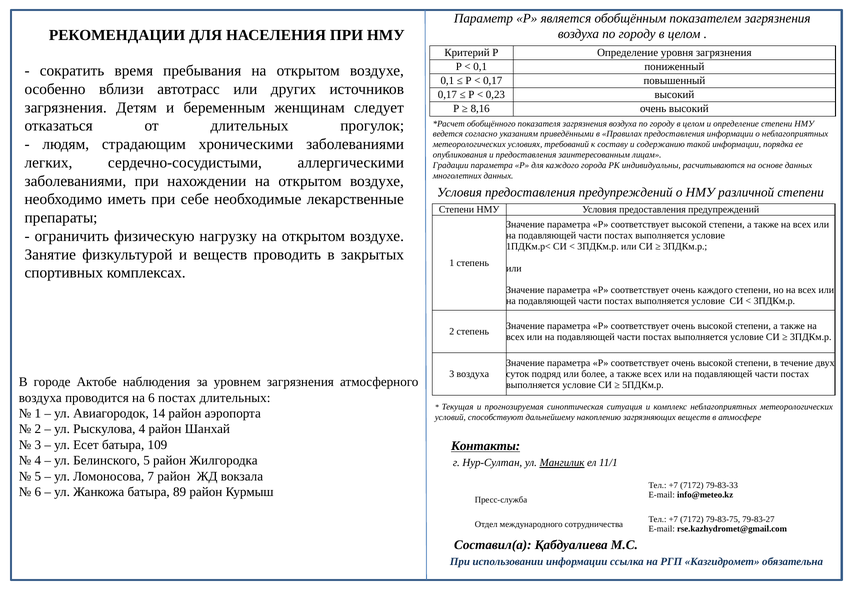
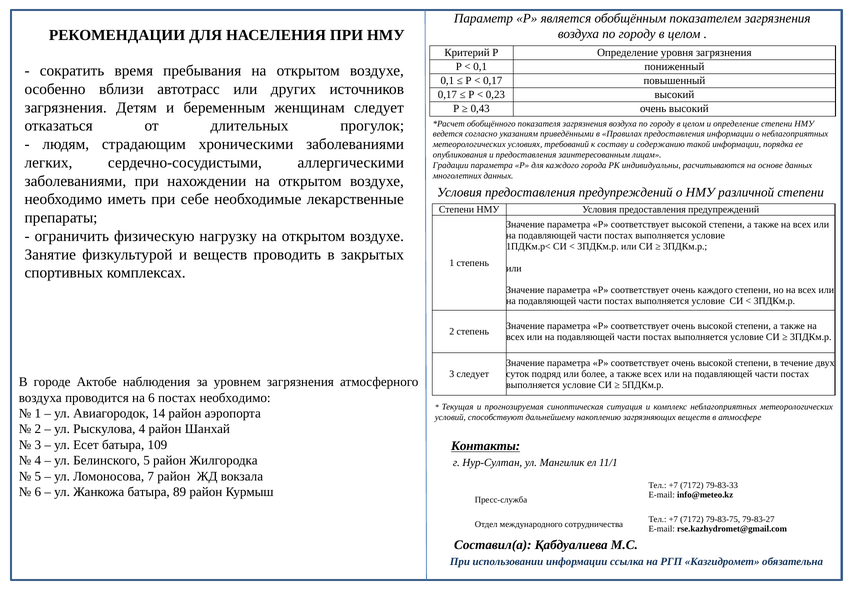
8,16: 8,16 -> 0,43 (480, 109)
3 воздуха: воздуха -> следует (473, 374)
постах длительных: длительных -> необходимо (235, 398)
Мангилик underline: present -> none (562, 463)
